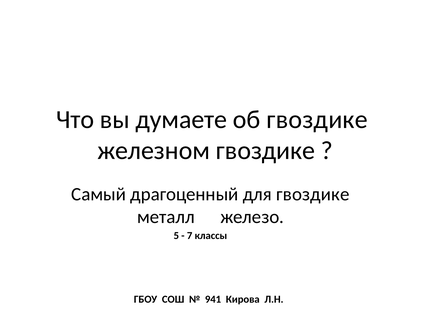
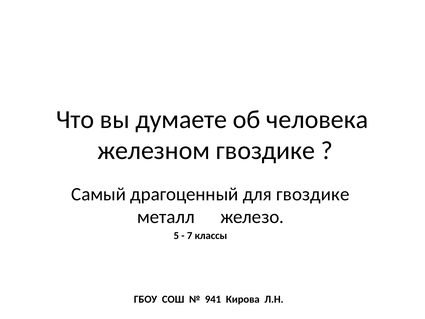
об гвоздике: гвоздике -> человека (317, 119)
